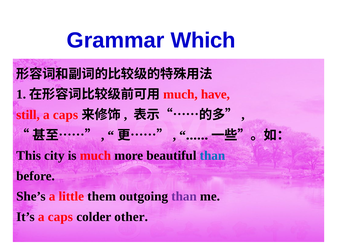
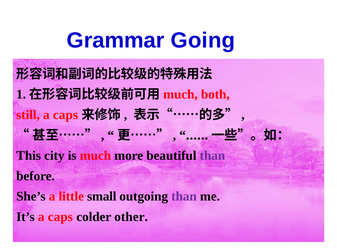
Which: Which -> Going (203, 40)
have: have -> both (215, 95)
than colour: blue -> purple (212, 156)
them: them -> small (102, 197)
